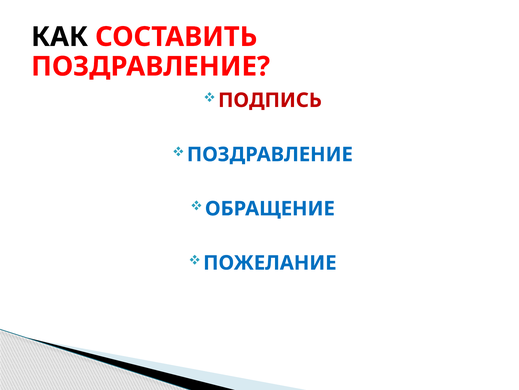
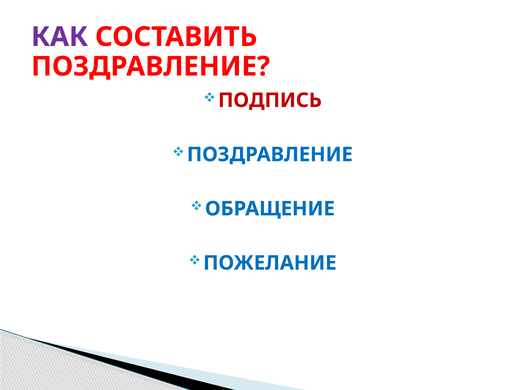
КАК colour: black -> purple (60, 37)
